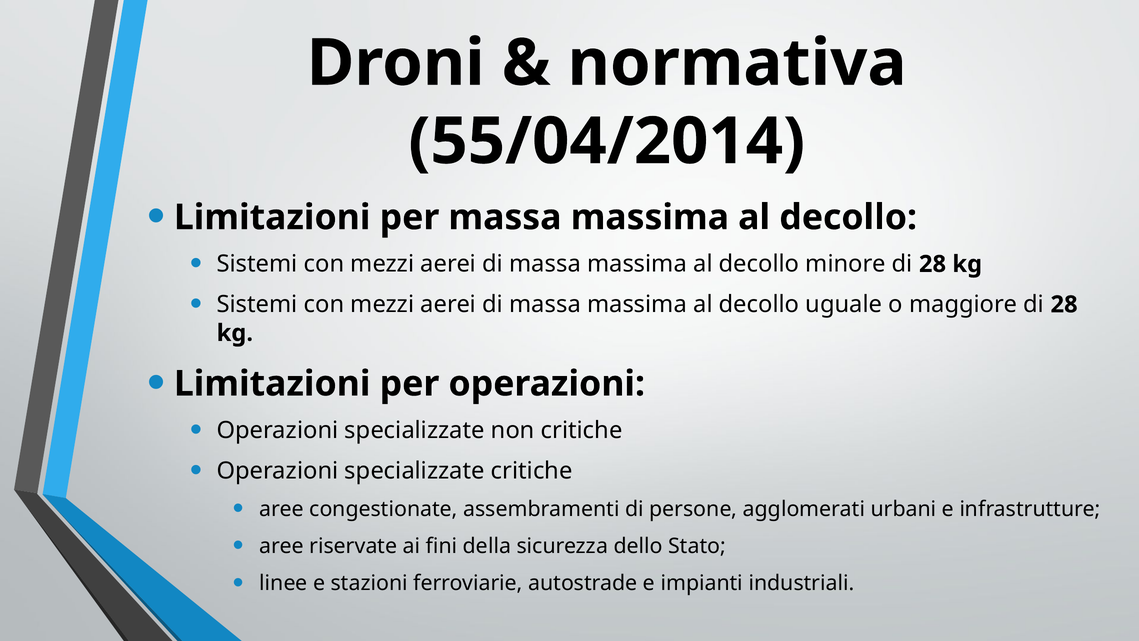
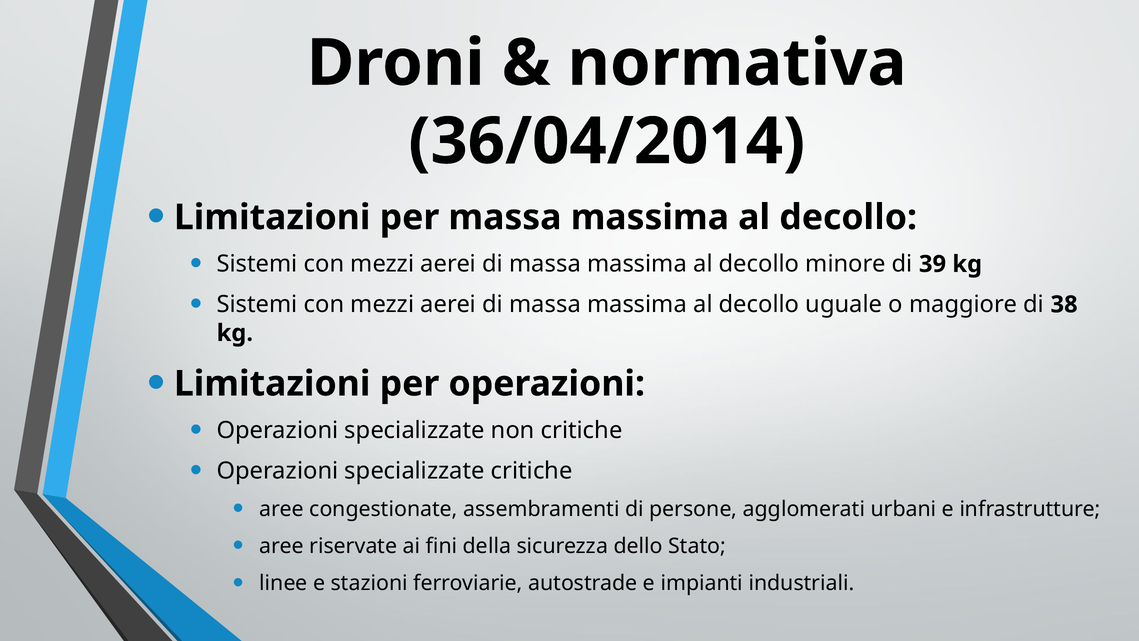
55/04/2014: 55/04/2014 -> 36/04/2014 (607, 142)
minore di 28: 28 -> 39 (933, 264)
maggiore di 28: 28 -> 38 (1064, 304)
